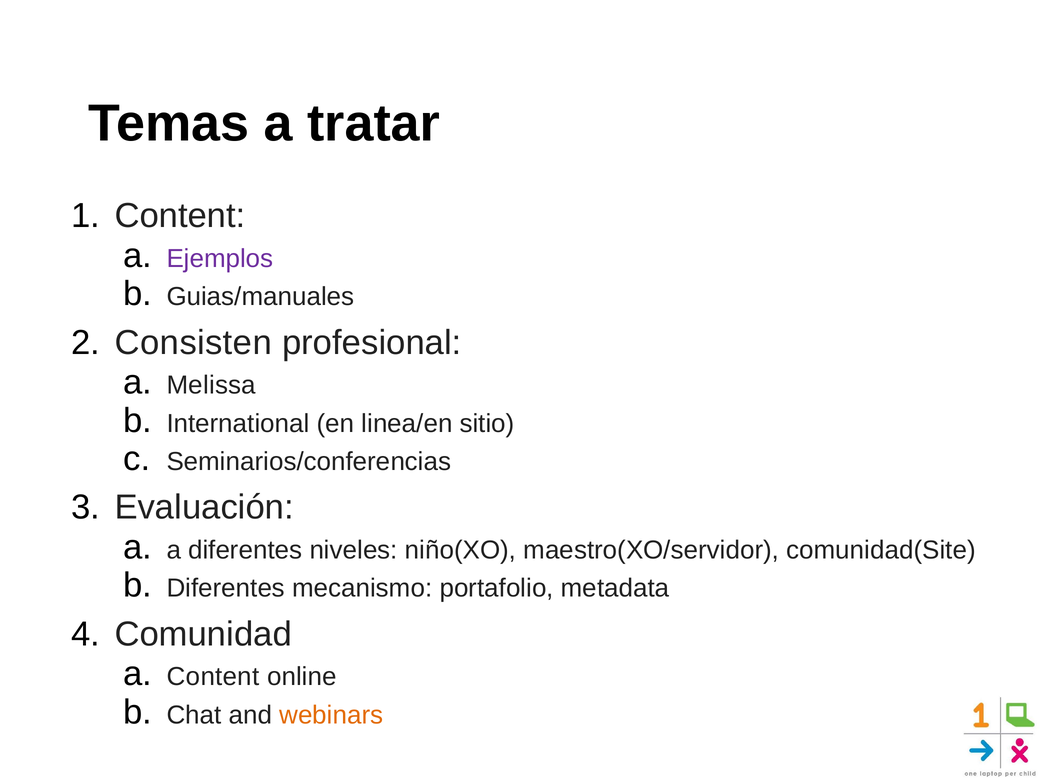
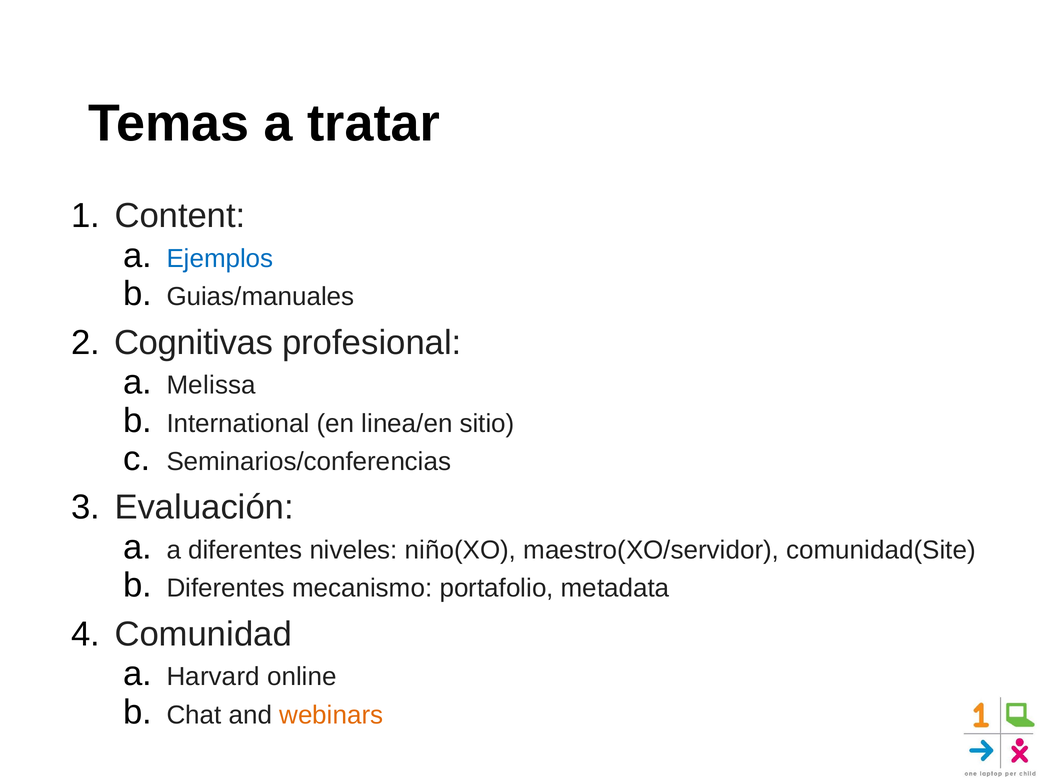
Ejemplos colour: purple -> blue (220, 259)
Consisten: Consisten -> Cognitivas (194, 342)
a Content: Content -> Harvard (213, 677)
